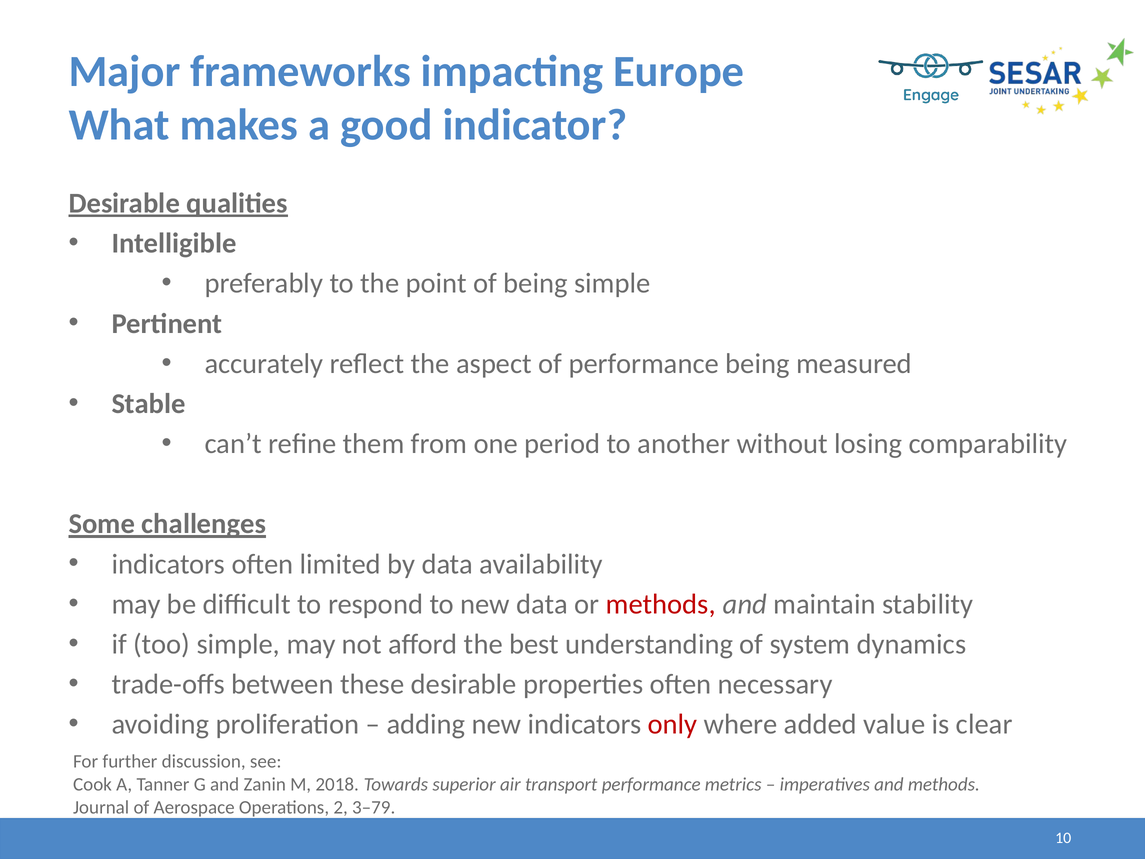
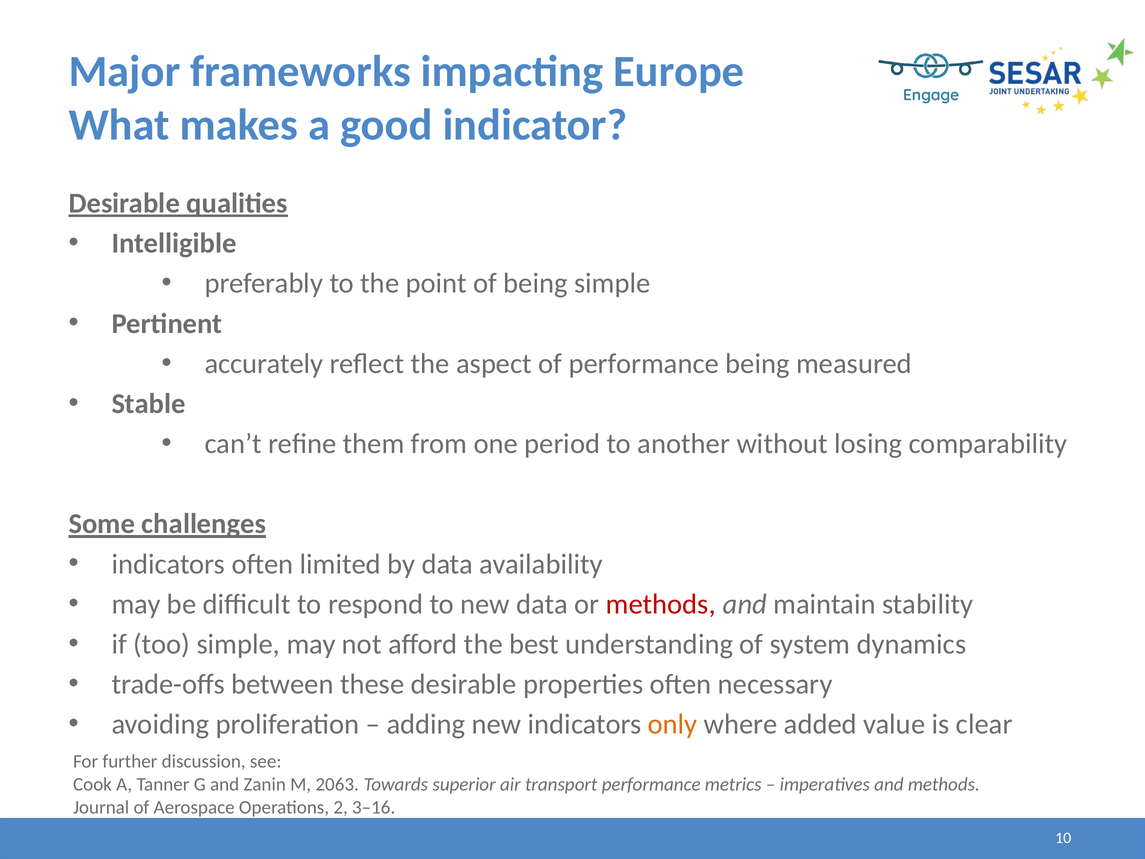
only colour: red -> orange (673, 724)
2018: 2018 -> 2063 (337, 784)
3–79: 3–79 -> 3–16 (374, 807)
